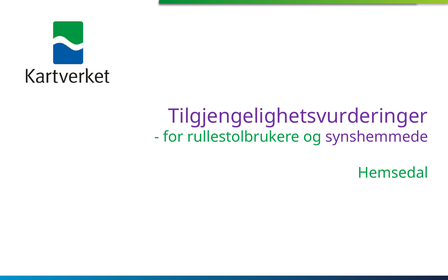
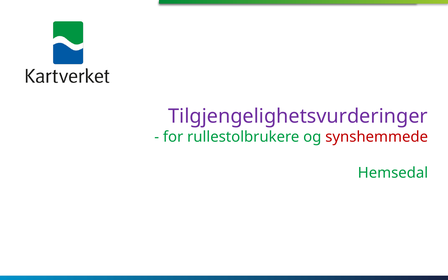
synshemmede colour: purple -> red (377, 137)
